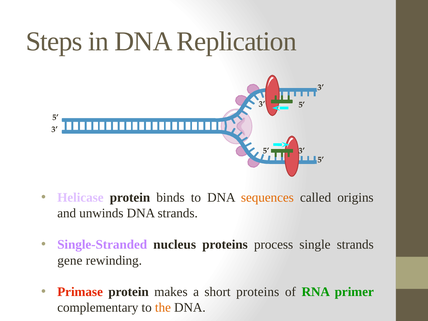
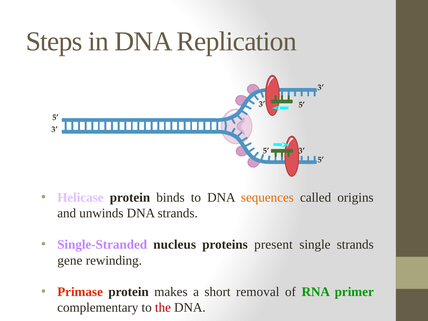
process: process -> present (274, 245)
short proteins: proteins -> removal (258, 292)
the colour: orange -> red (163, 307)
